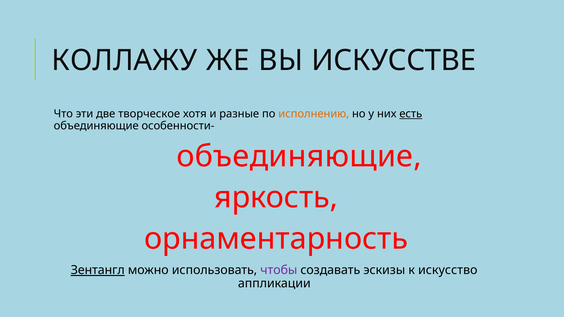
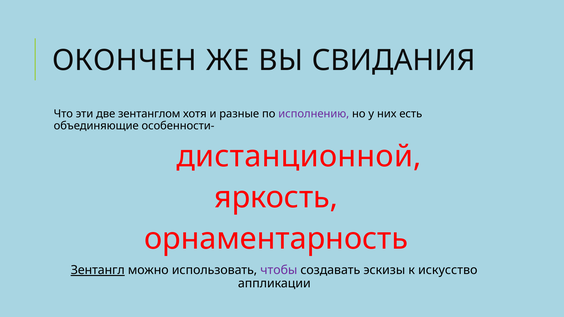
КОЛЛАЖУ: КОЛЛАЖУ -> ОКОНЧЕН (124, 61)
ИСКУССТВЕ: ИСКУССТВЕ -> СВИДАНИЯ (394, 61)
творческое: творческое -> зентанглом (149, 114)
исполнению colour: orange -> purple (314, 114)
есть underline: present -> none (411, 114)
объединяющие: объединяющие -> дистанционной (299, 157)
